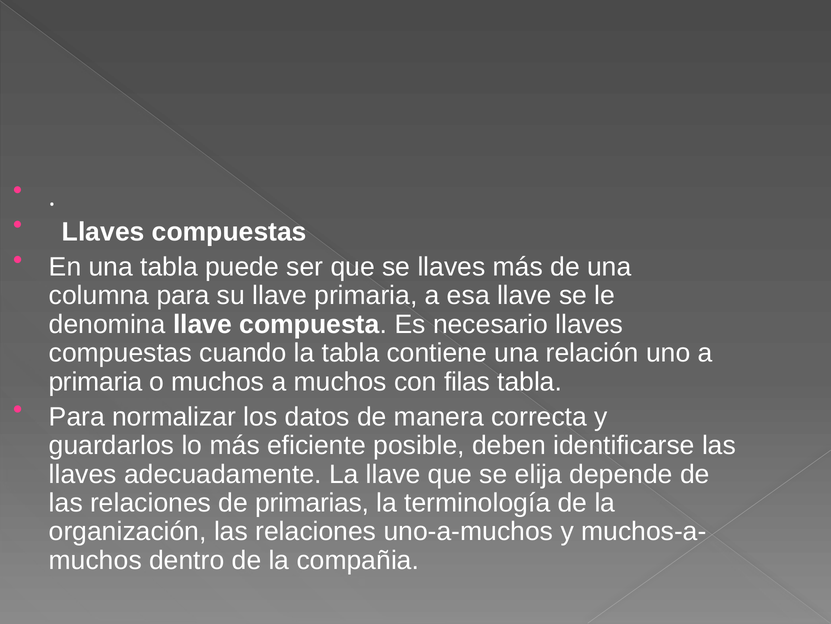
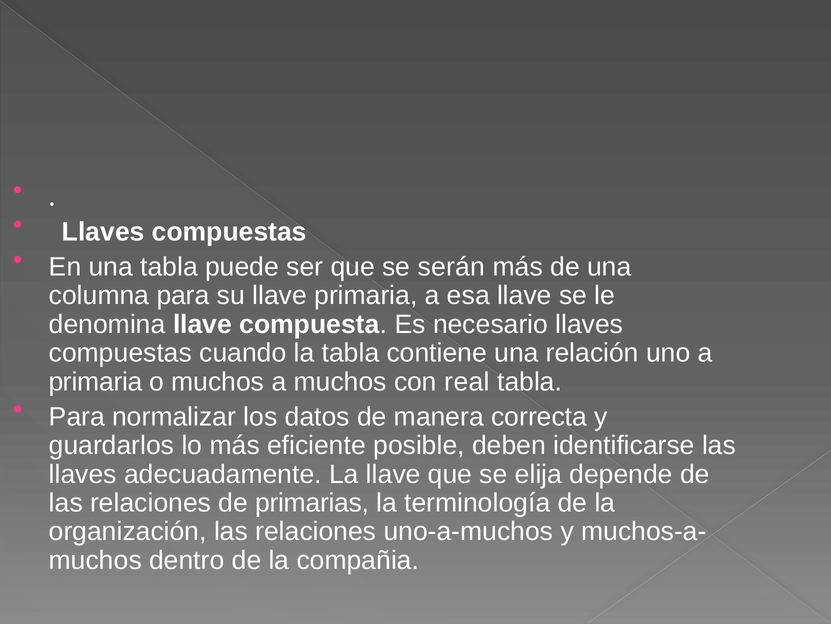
se llaves: llaves -> serán (451, 267)
filas: filas -> real (467, 381)
